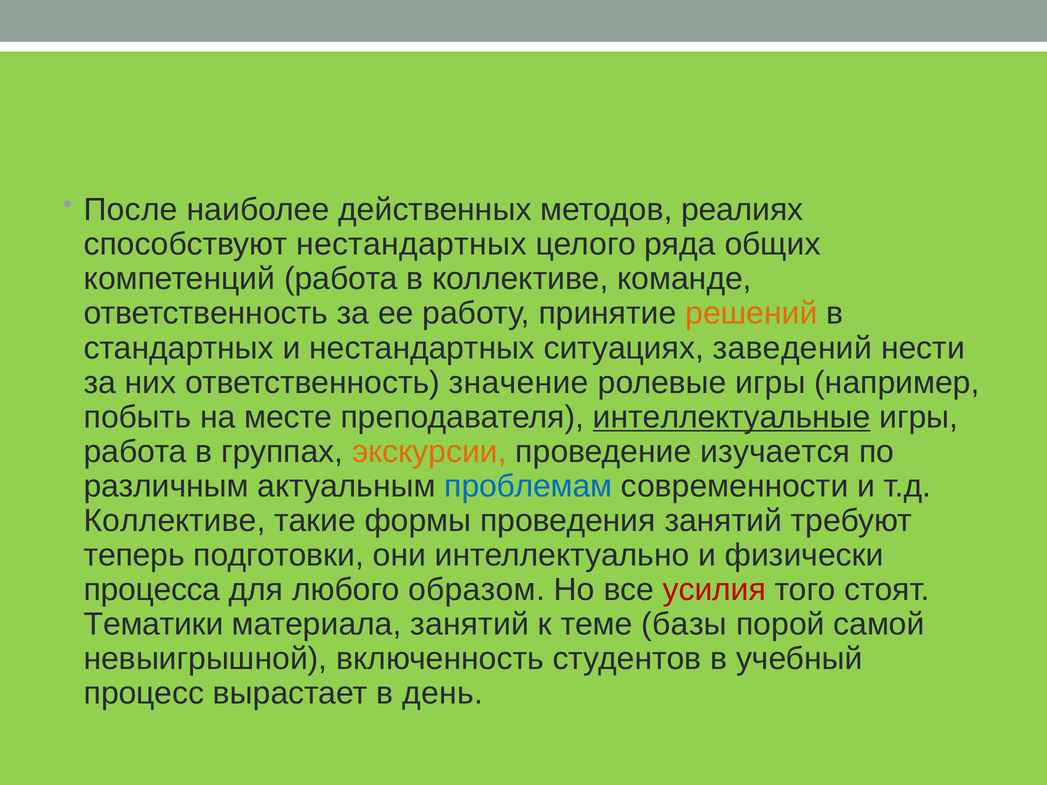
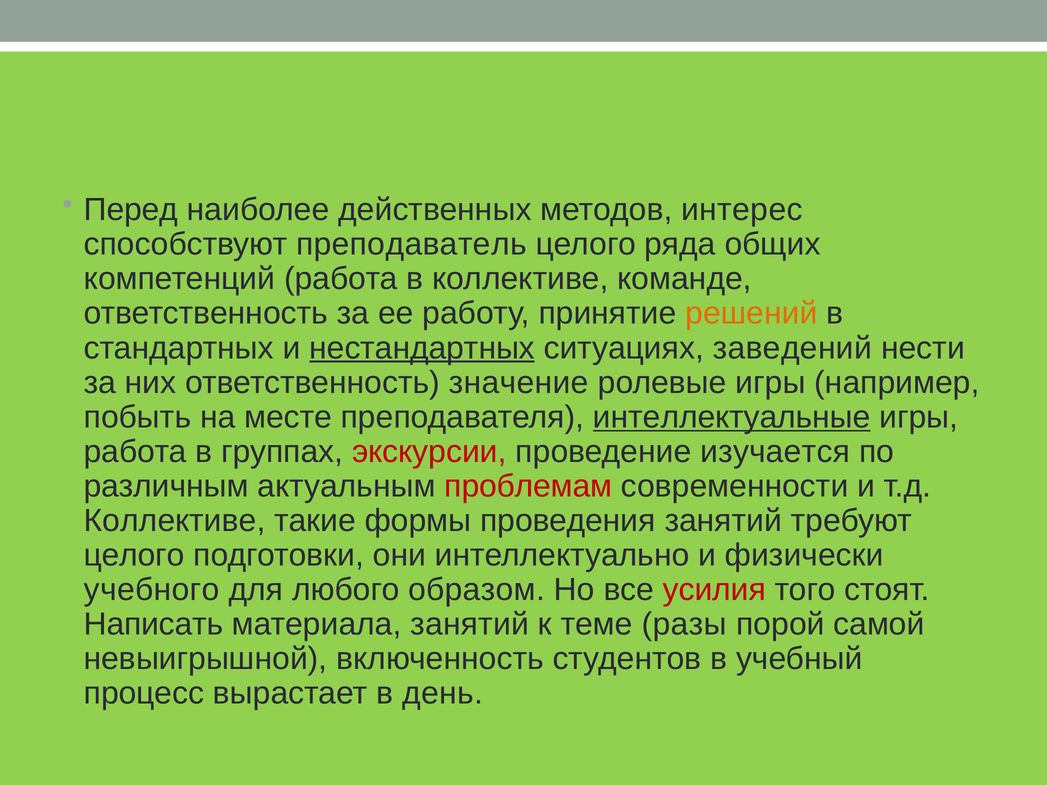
После: После -> Перед (131, 210)
реалиях: реалиях -> интерес (742, 210)
способствуют нестандартных: нестандартных -> преподаватель (411, 244)
нестандартных underline: none -> present (422, 348)
экскурсии colour: orange -> red (429, 452)
проблемам colour: blue -> red (528, 486)
теперь: теперь -> целого (134, 555)
процесса: процесса -> учебного (152, 590)
Тематики: Тематики -> Написать (154, 624)
базы: базы -> разы (684, 624)
